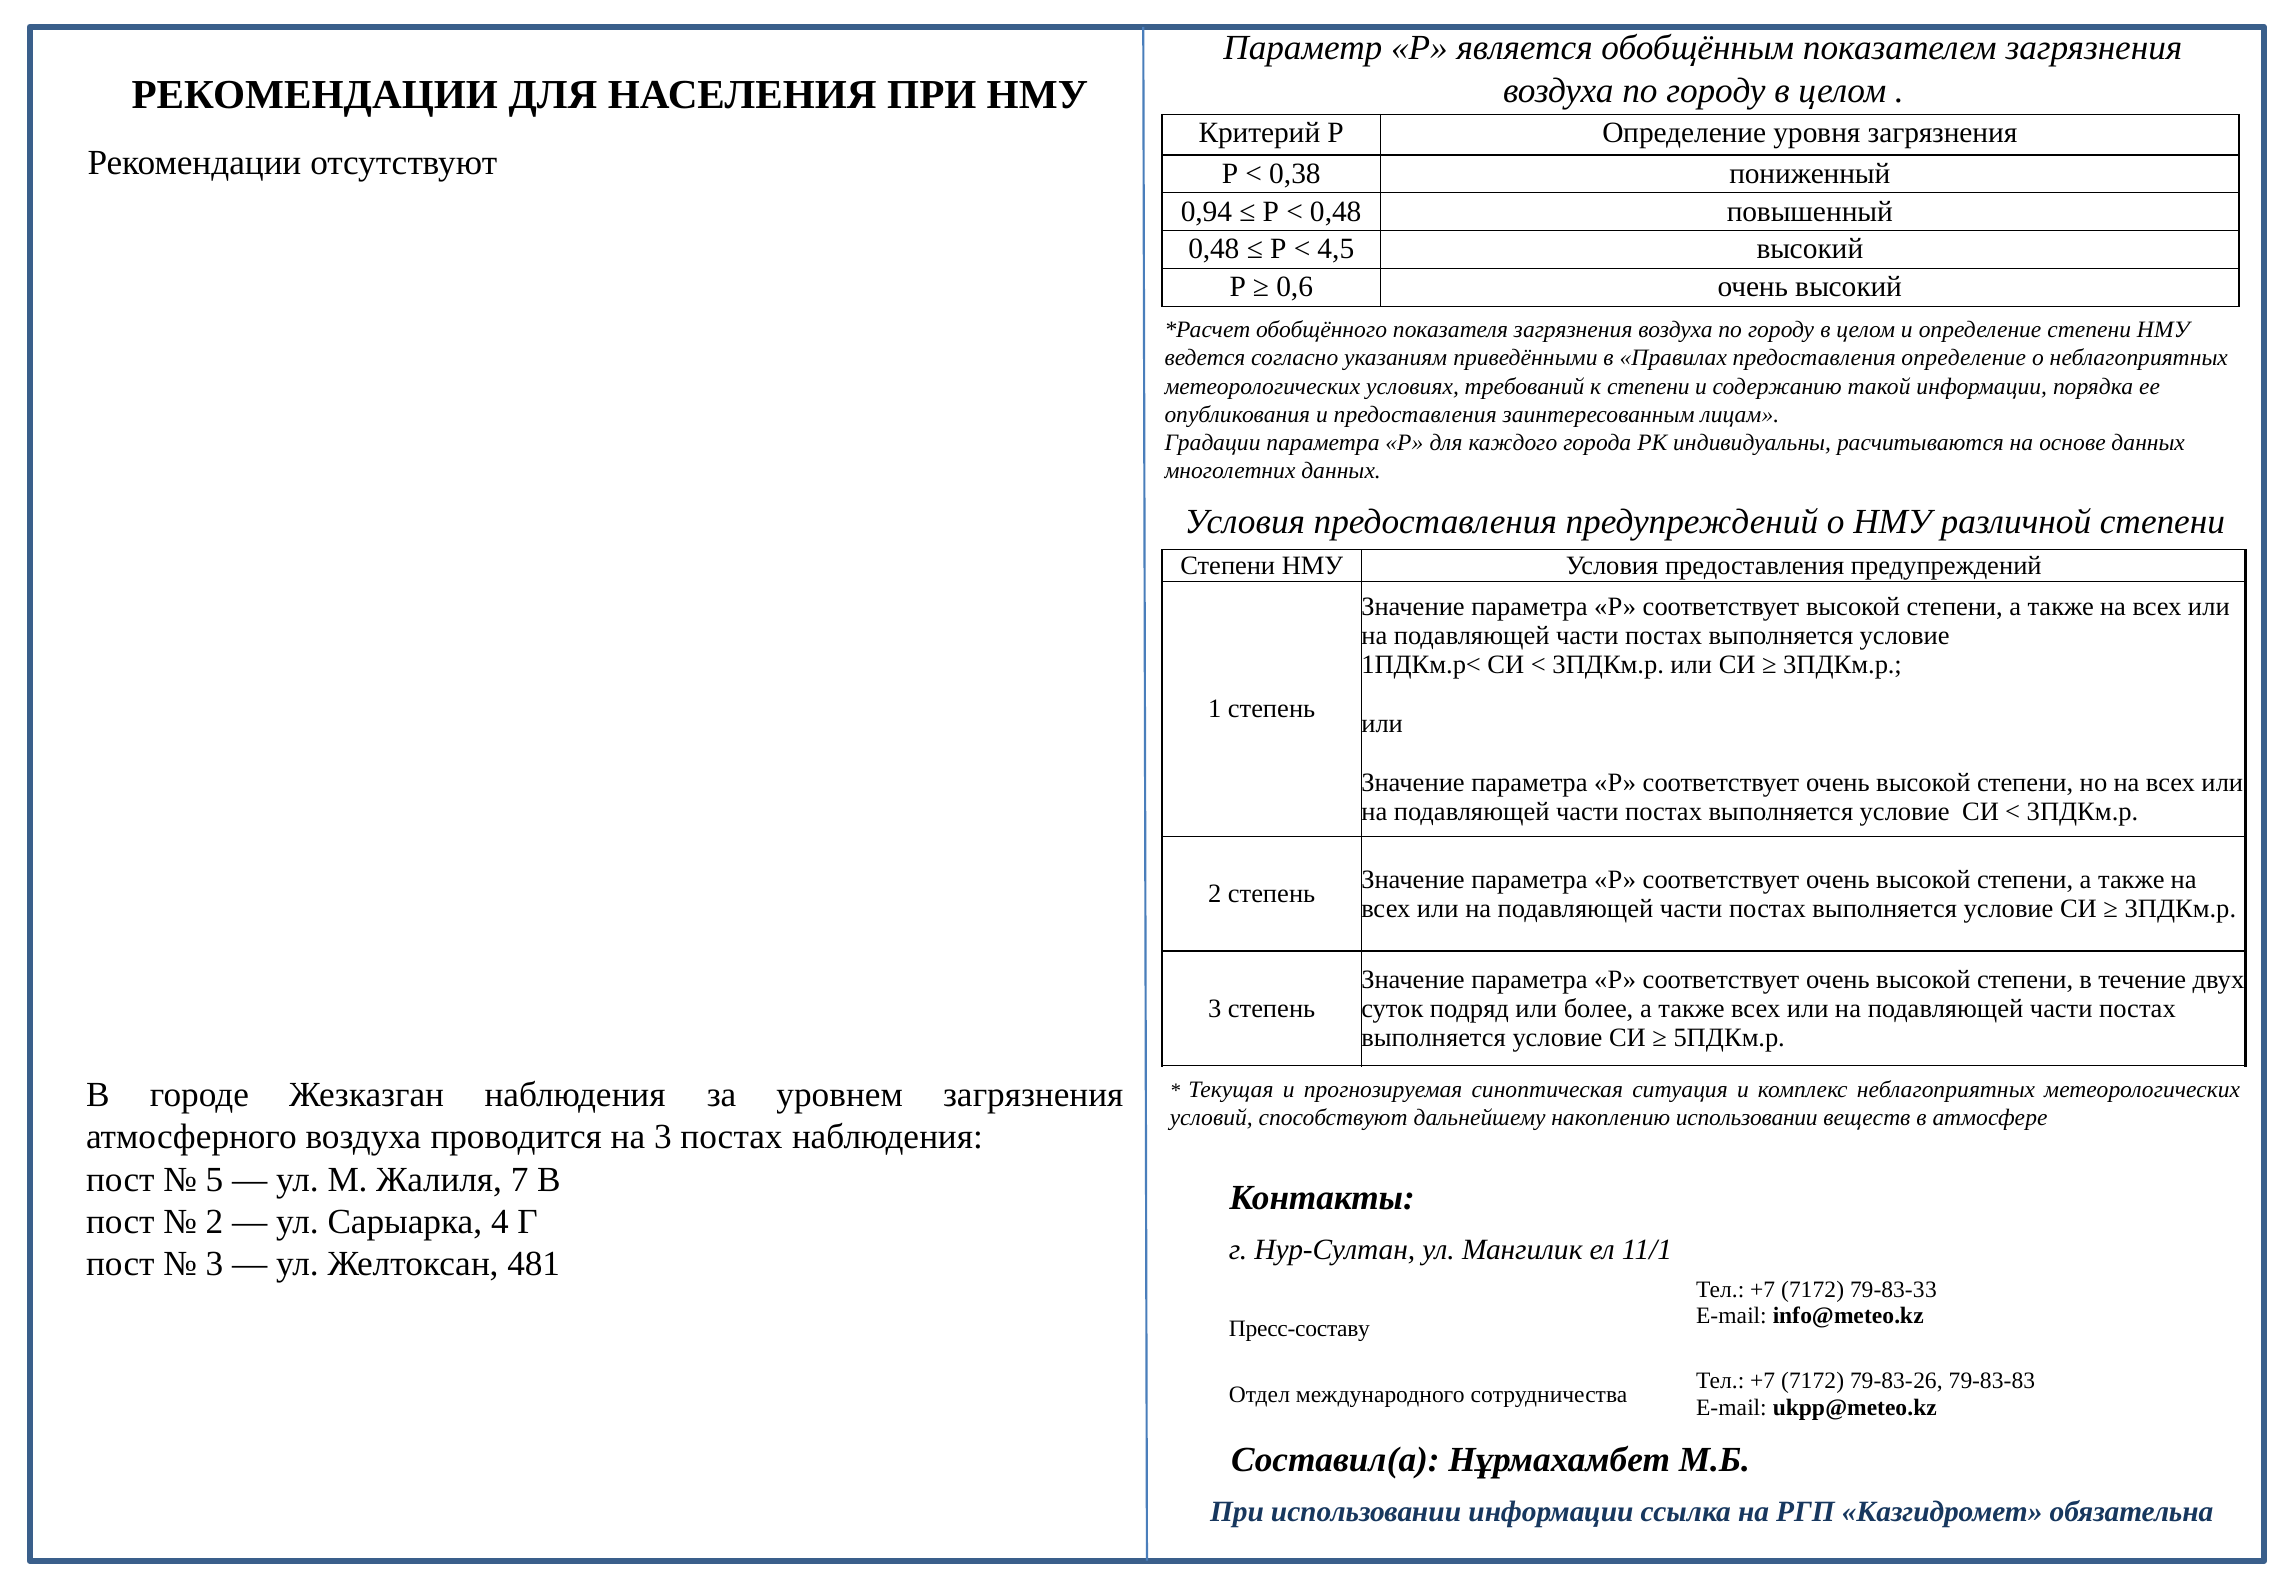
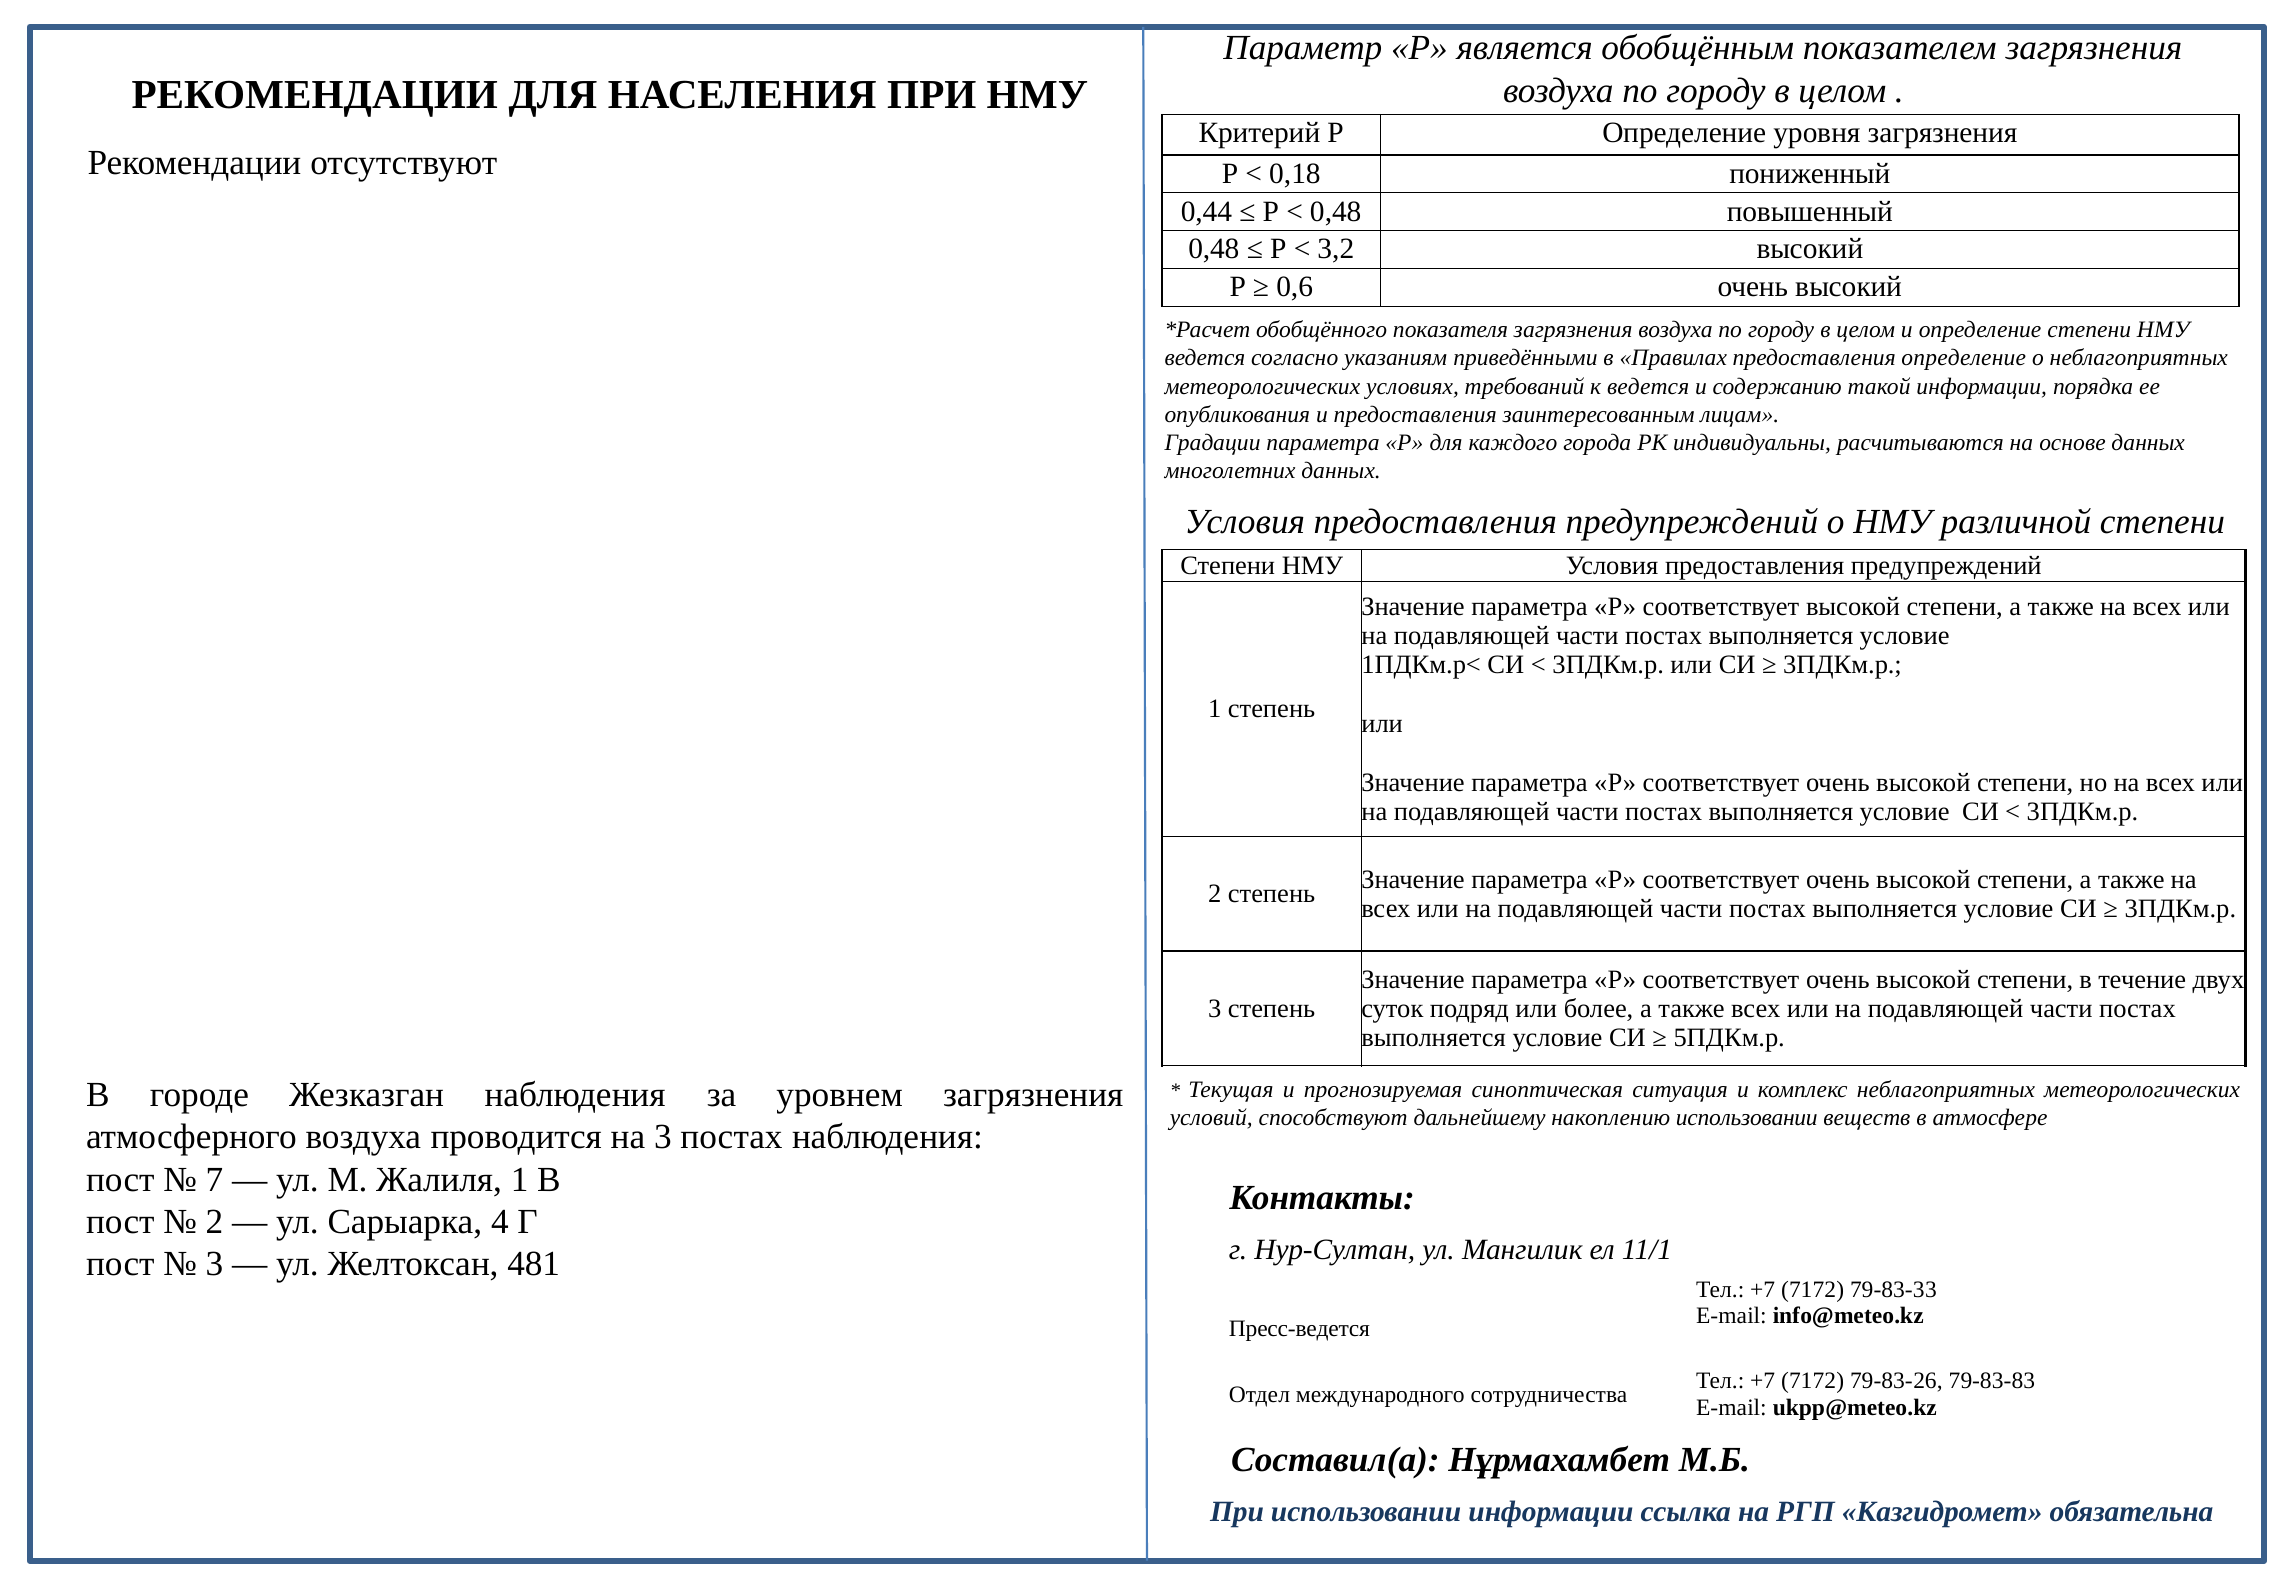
0,38: 0,38 -> 0,18 (1295, 174)
0,94: 0,94 -> 0,44 (1206, 211)
4,5: 4,5 -> 3,2 (1336, 249)
к степени: степени -> ведется (1648, 386)
5: 5 -> 7 (214, 1180)
Жалиля 7: 7 -> 1 (520, 1180)
Пресс-составу: Пресс-составу -> Пресс-ведется (1299, 1329)
